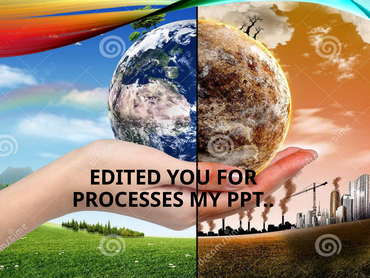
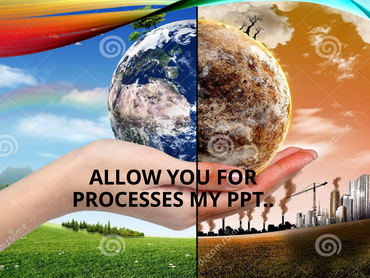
EDITED: EDITED -> ALLOW (125, 177)
